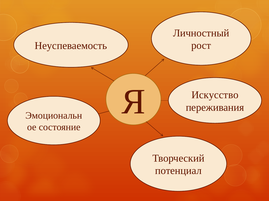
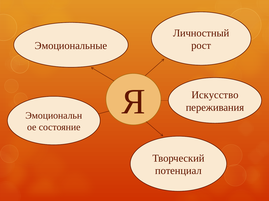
Неуспеваемость: Неуспеваемость -> Эмоциональные (71, 46)
